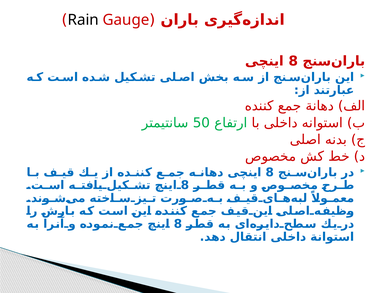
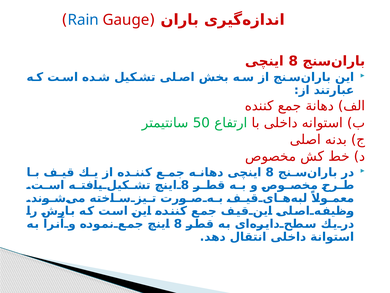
Rain colour: black -> blue (83, 20)
